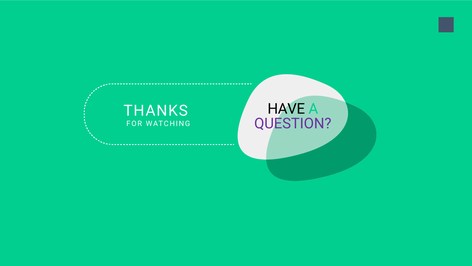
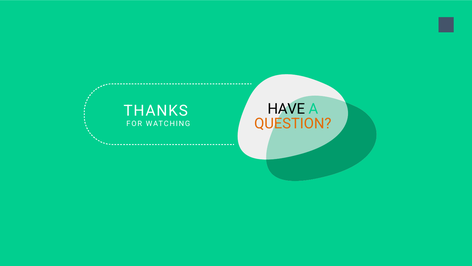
QUESTION colour: purple -> orange (293, 123)
